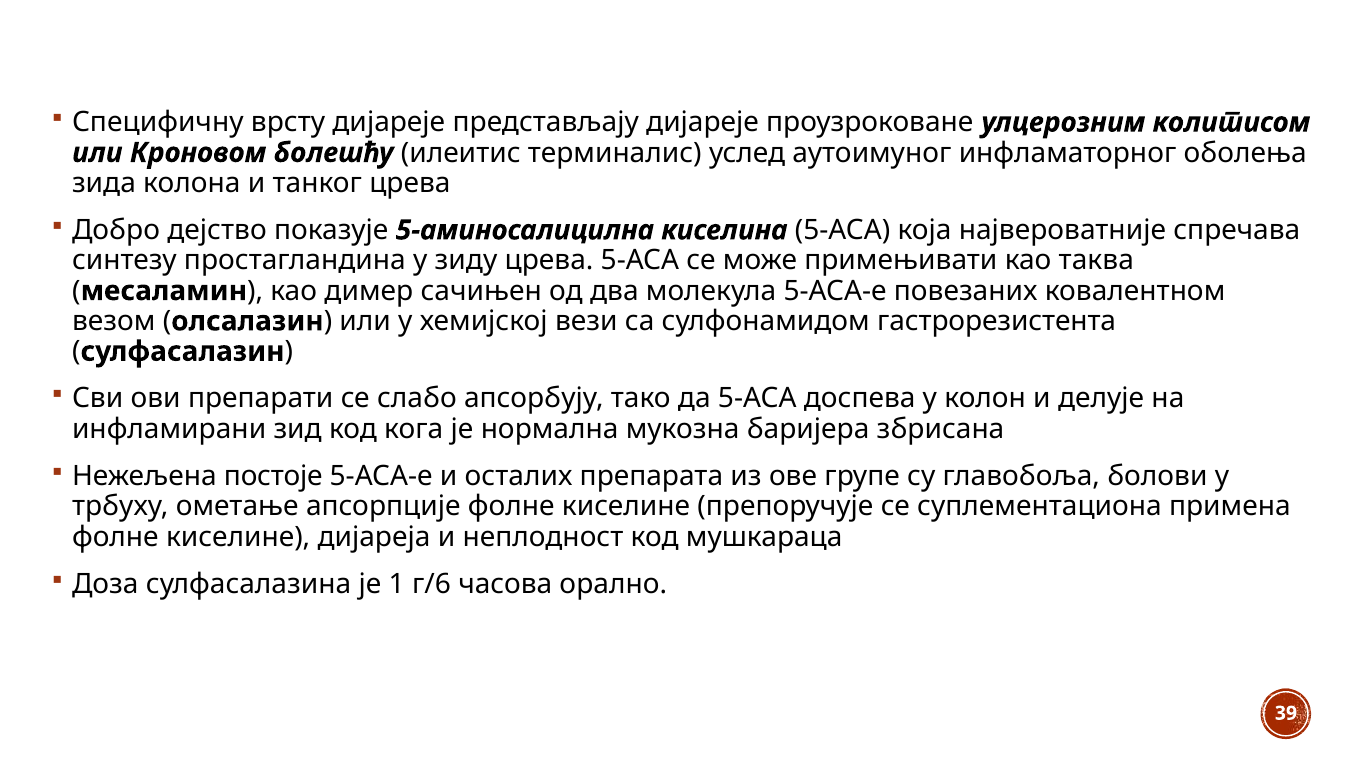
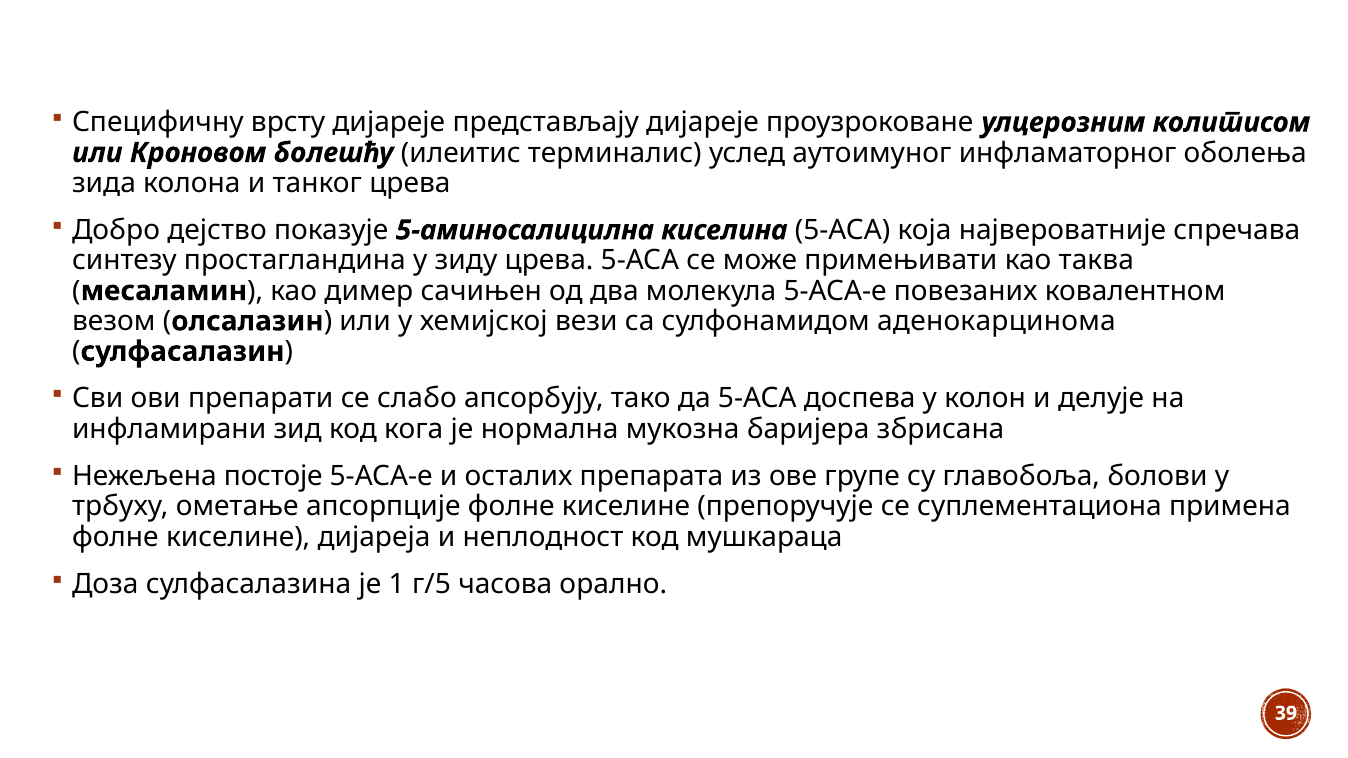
гастрорезистента: гастрорезистента -> аденокарцинома (996, 321)
г/6: г/6 -> г/5 (431, 584)
